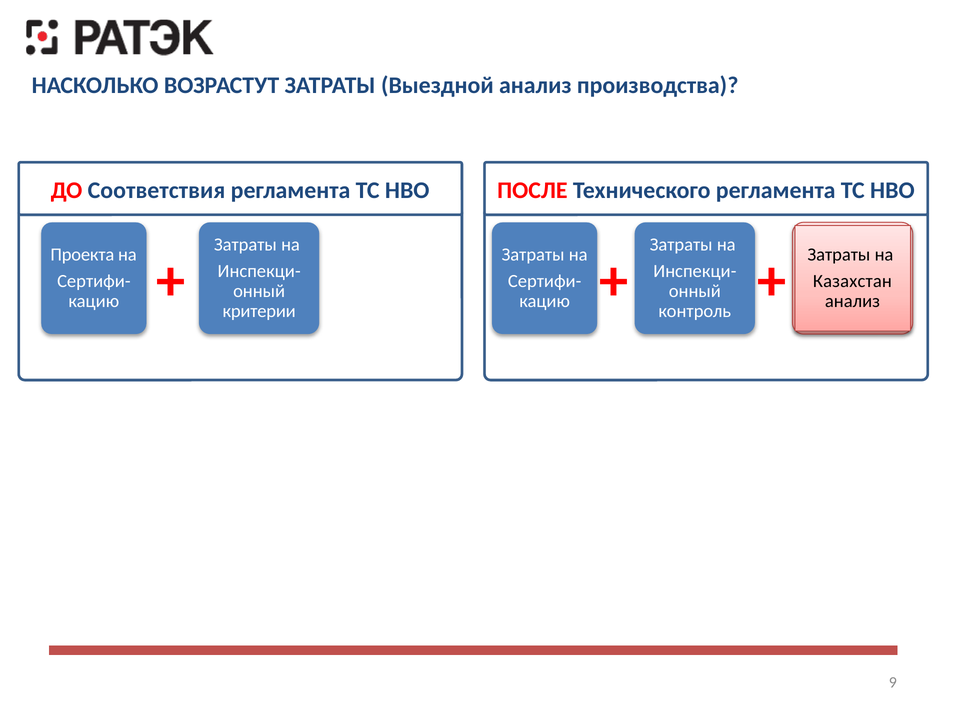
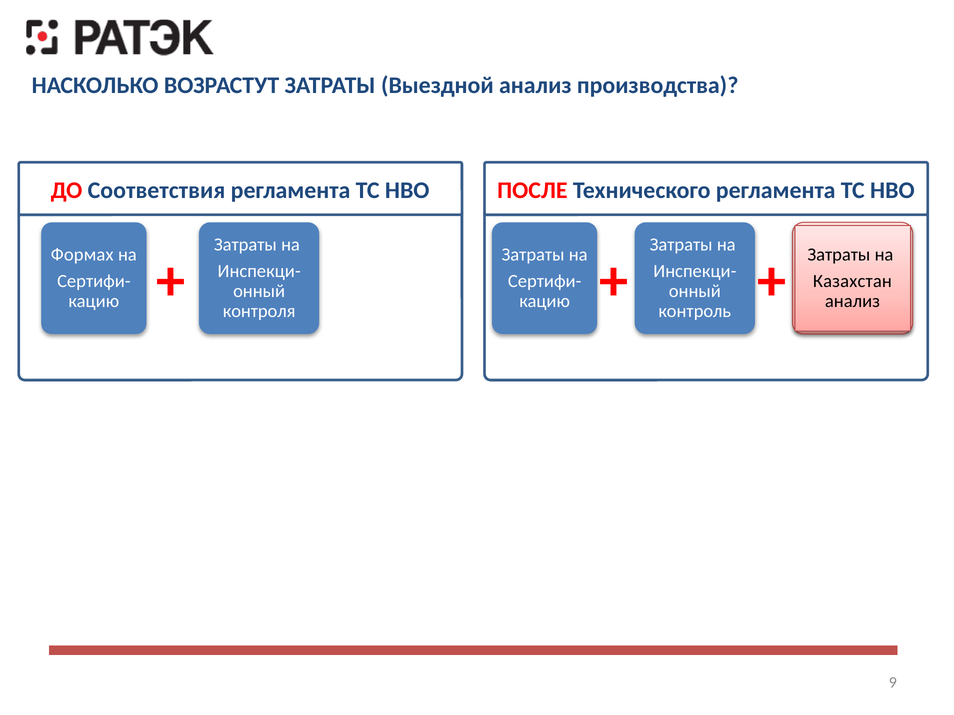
Проекта: Проекта -> Формах (82, 255)
критерии: критерии -> контроля (259, 312)
